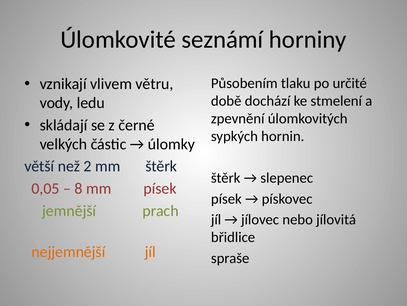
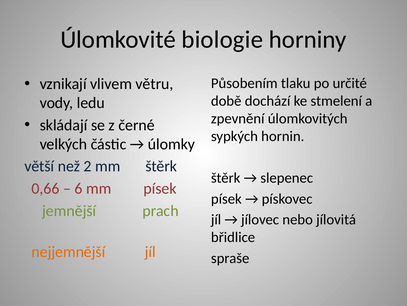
seznámí: seznámí -> biologie (222, 39)
0,05: 0,05 -> 0,66 (46, 188)
8: 8 -> 6 (78, 188)
